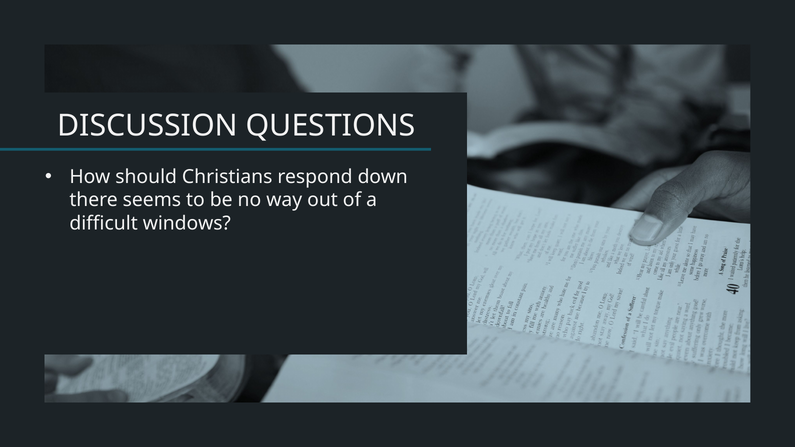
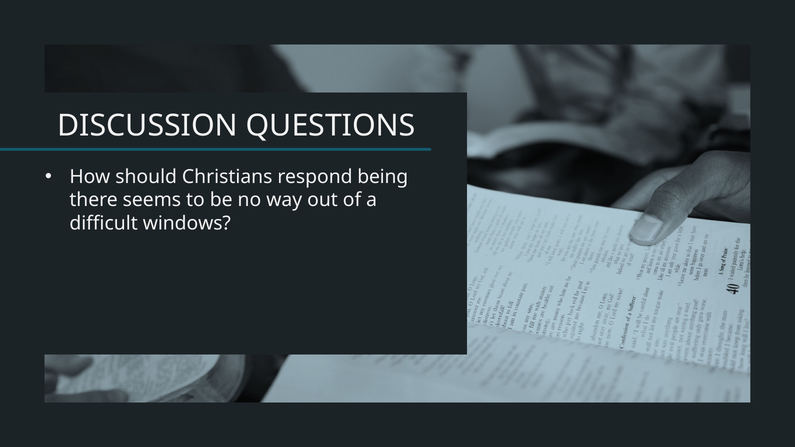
down: down -> being (383, 177)
